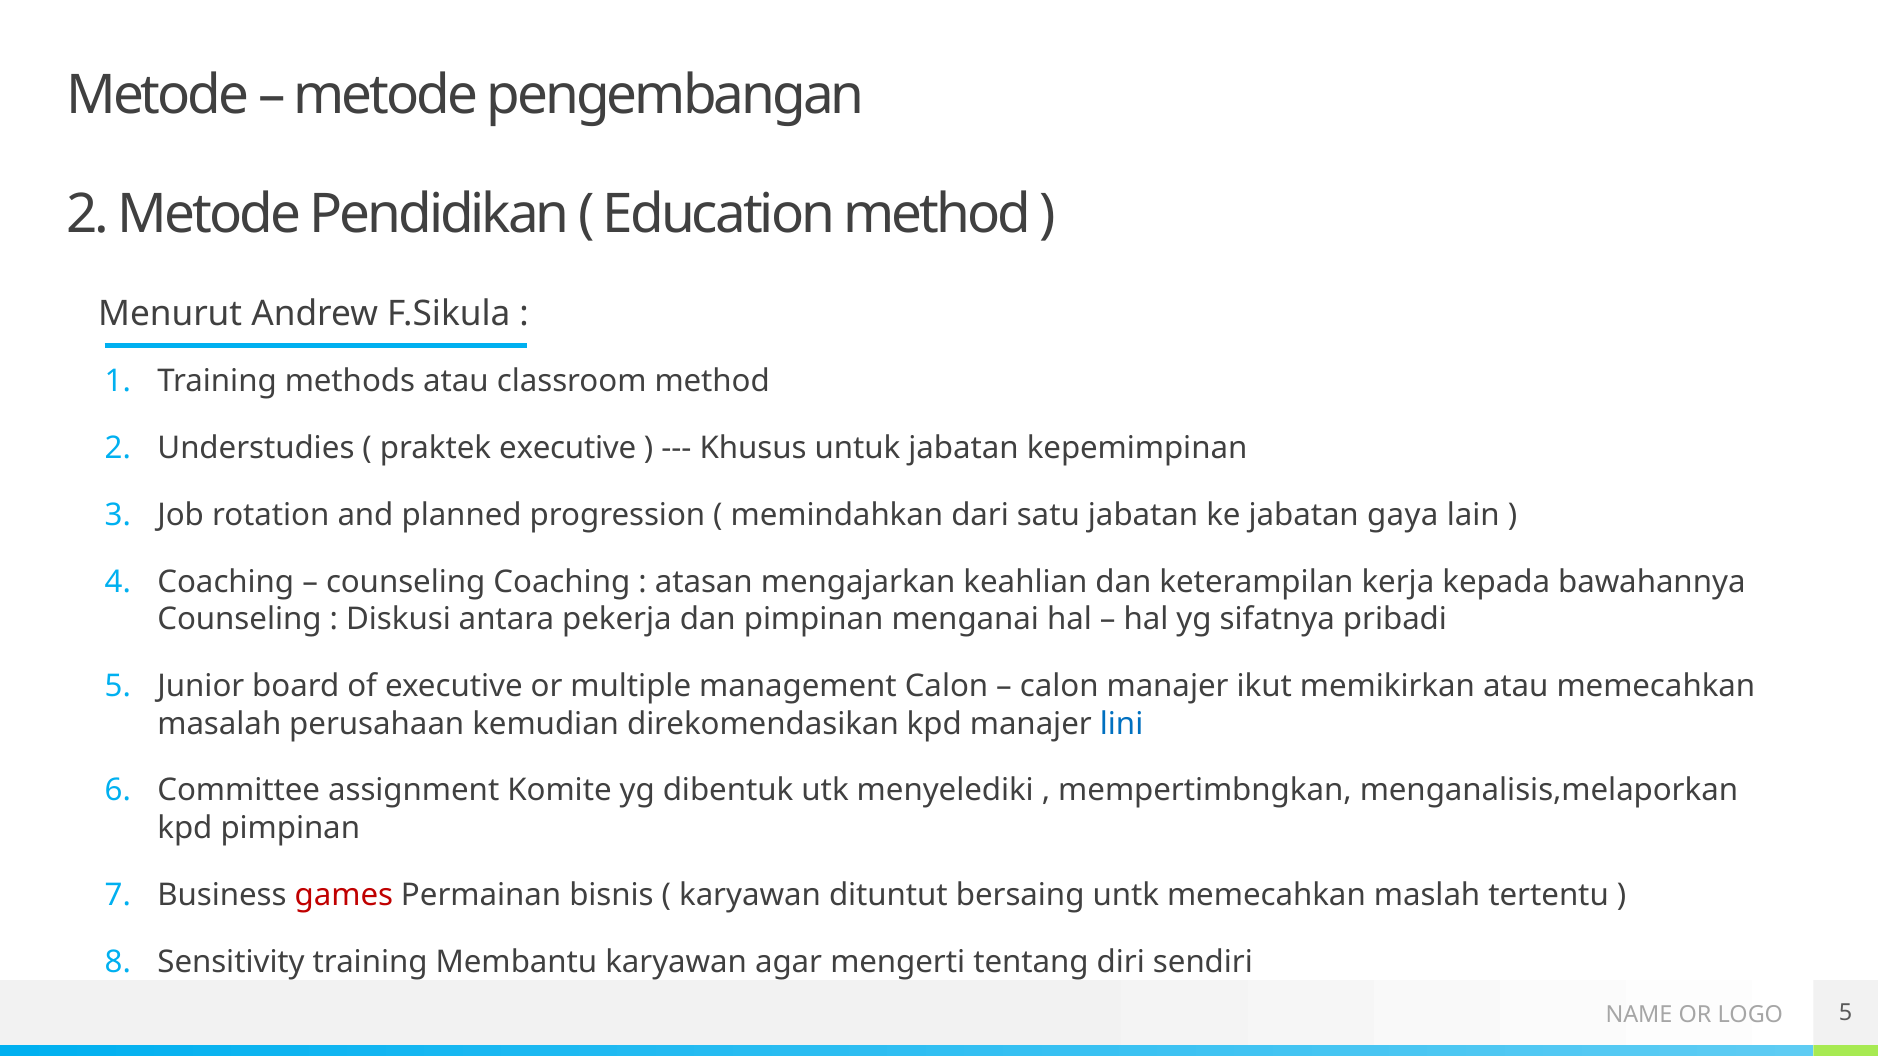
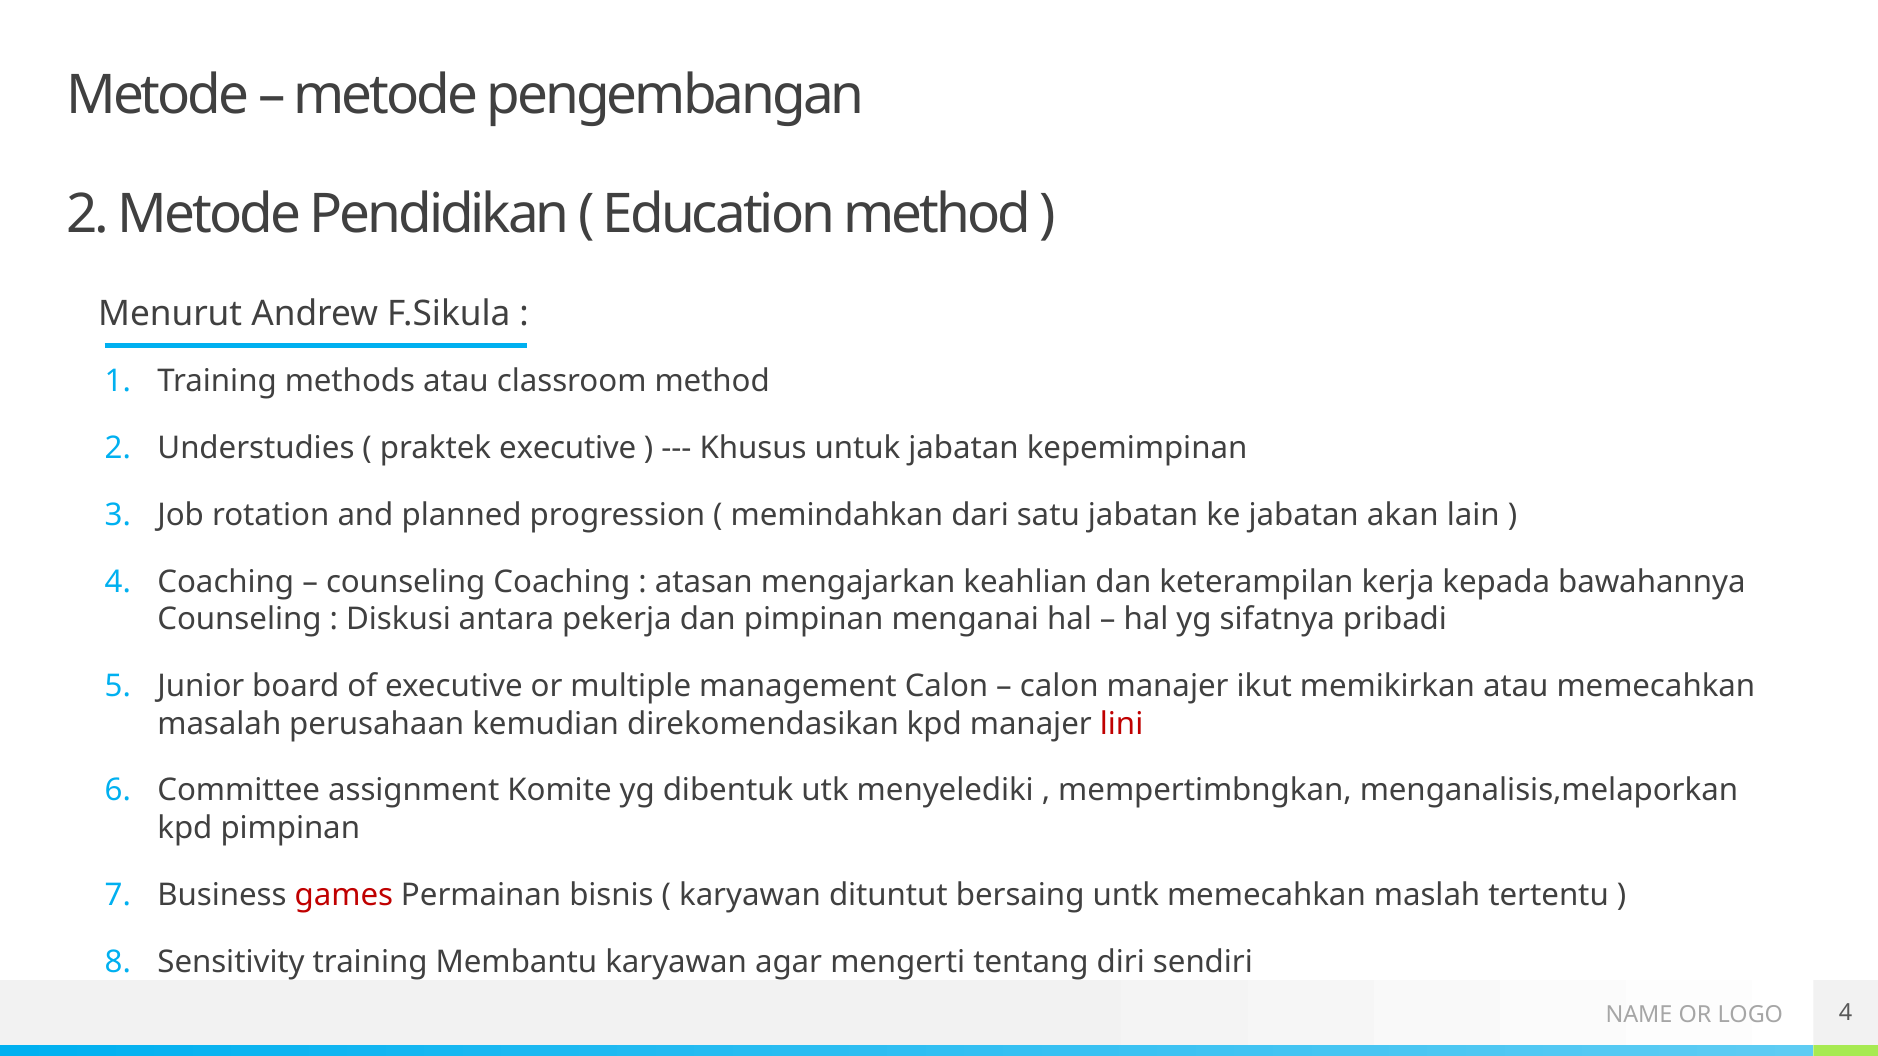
gaya: gaya -> akan (1403, 515)
lini colour: blue -> red (1122, 724)
5: 5 -> 4 (1846, 1013)
